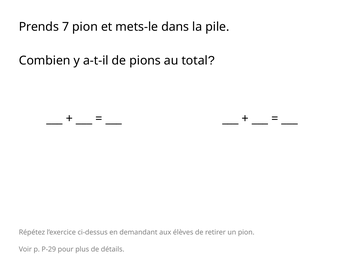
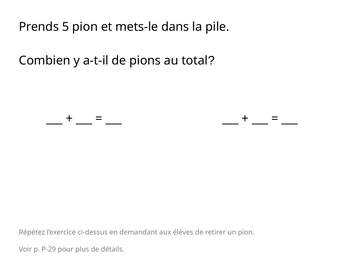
7: 7 -> 5 (66, 27)
